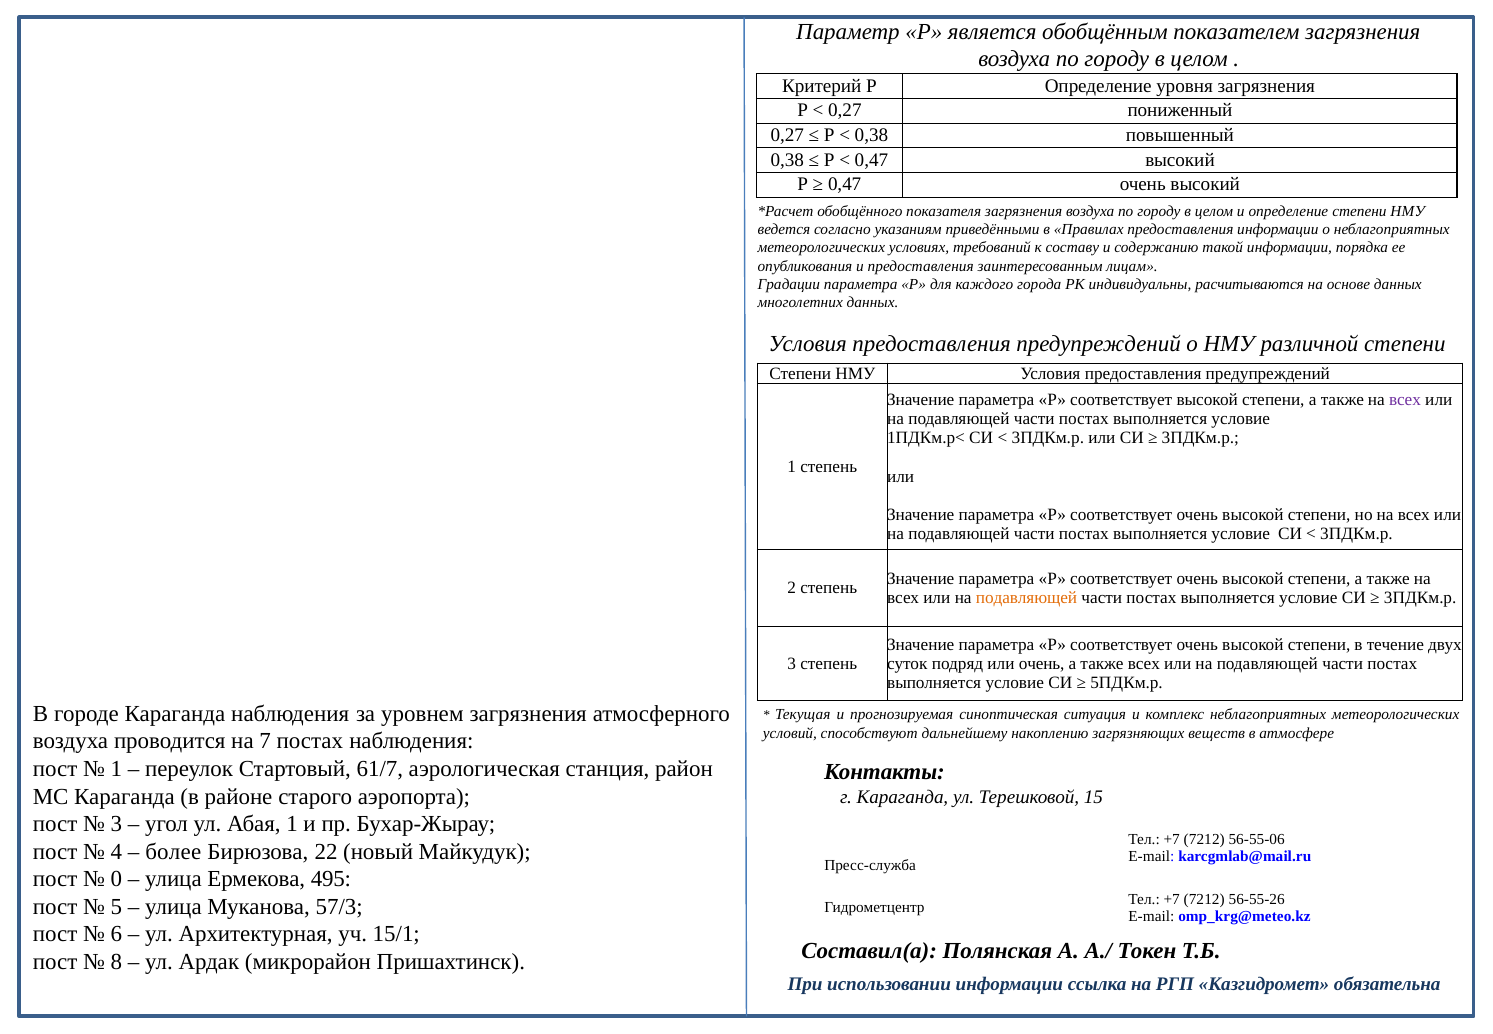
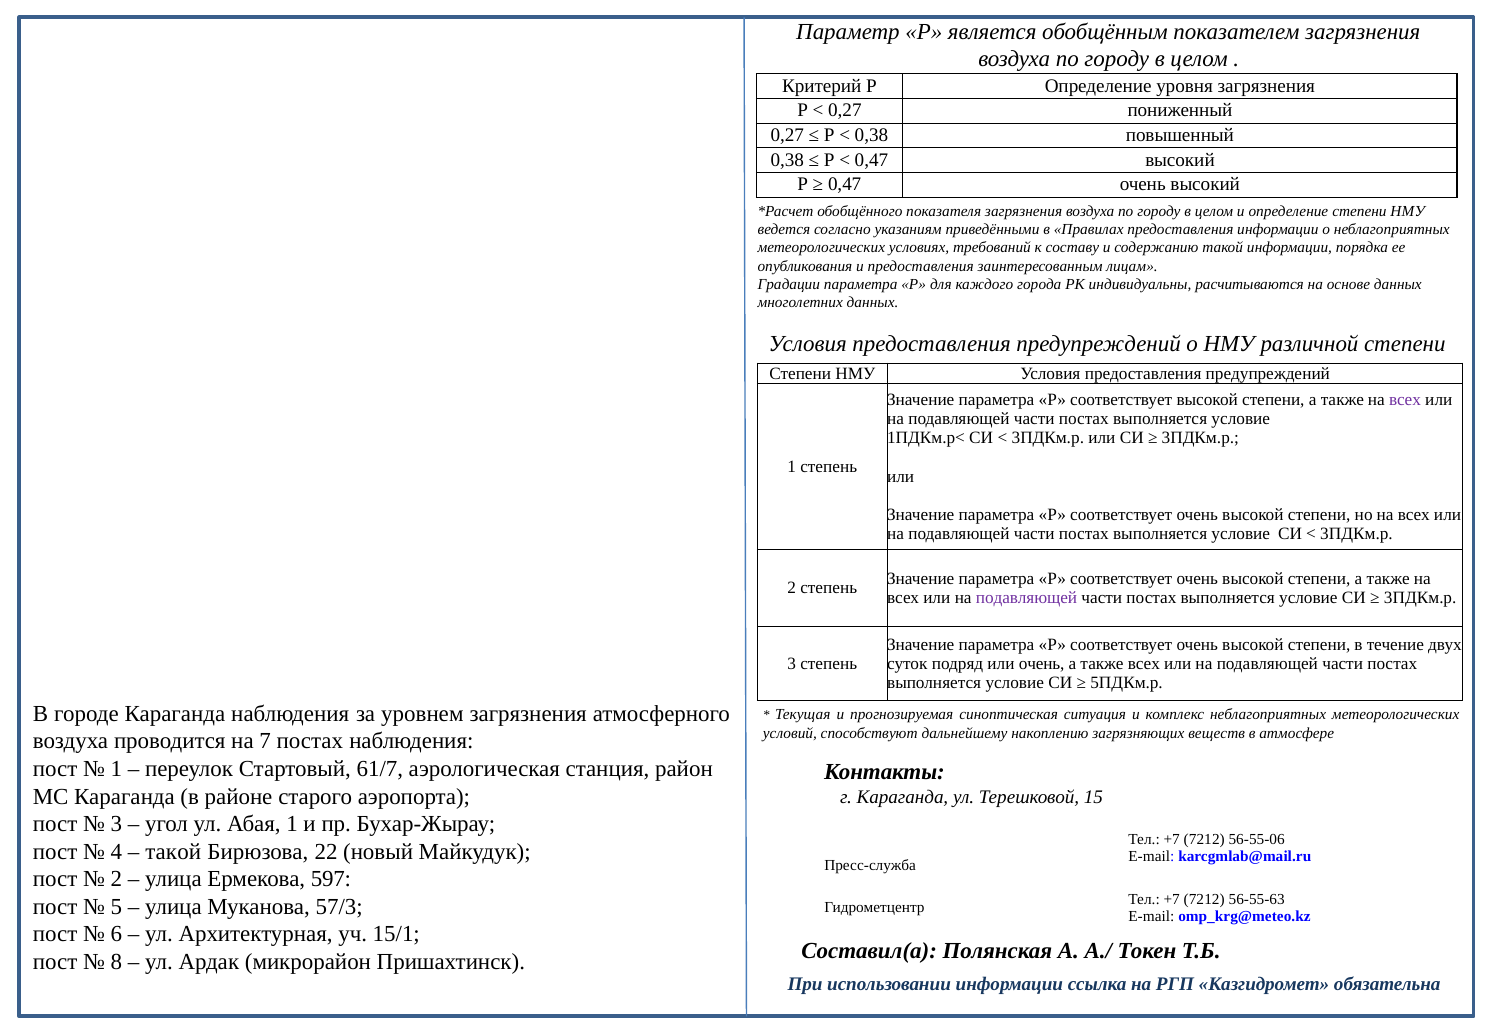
подавляющей colour: orange -> purple (1027, 597)
более: более -> такой (173, 851)
0: 0 -> 2 (116, 879)
495: 495 -> 597 (331, 879)
56-55-26: 56-55-26 -> 56-55-63 (1257, 899)
